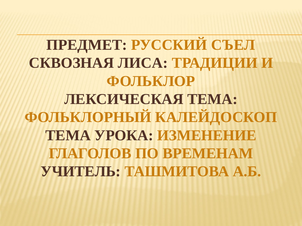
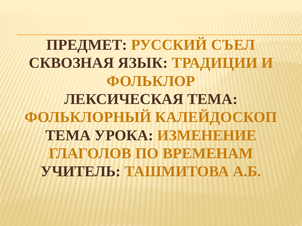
ЛИСА: ЛИСА -> ЯЗЫК (143, 63)
